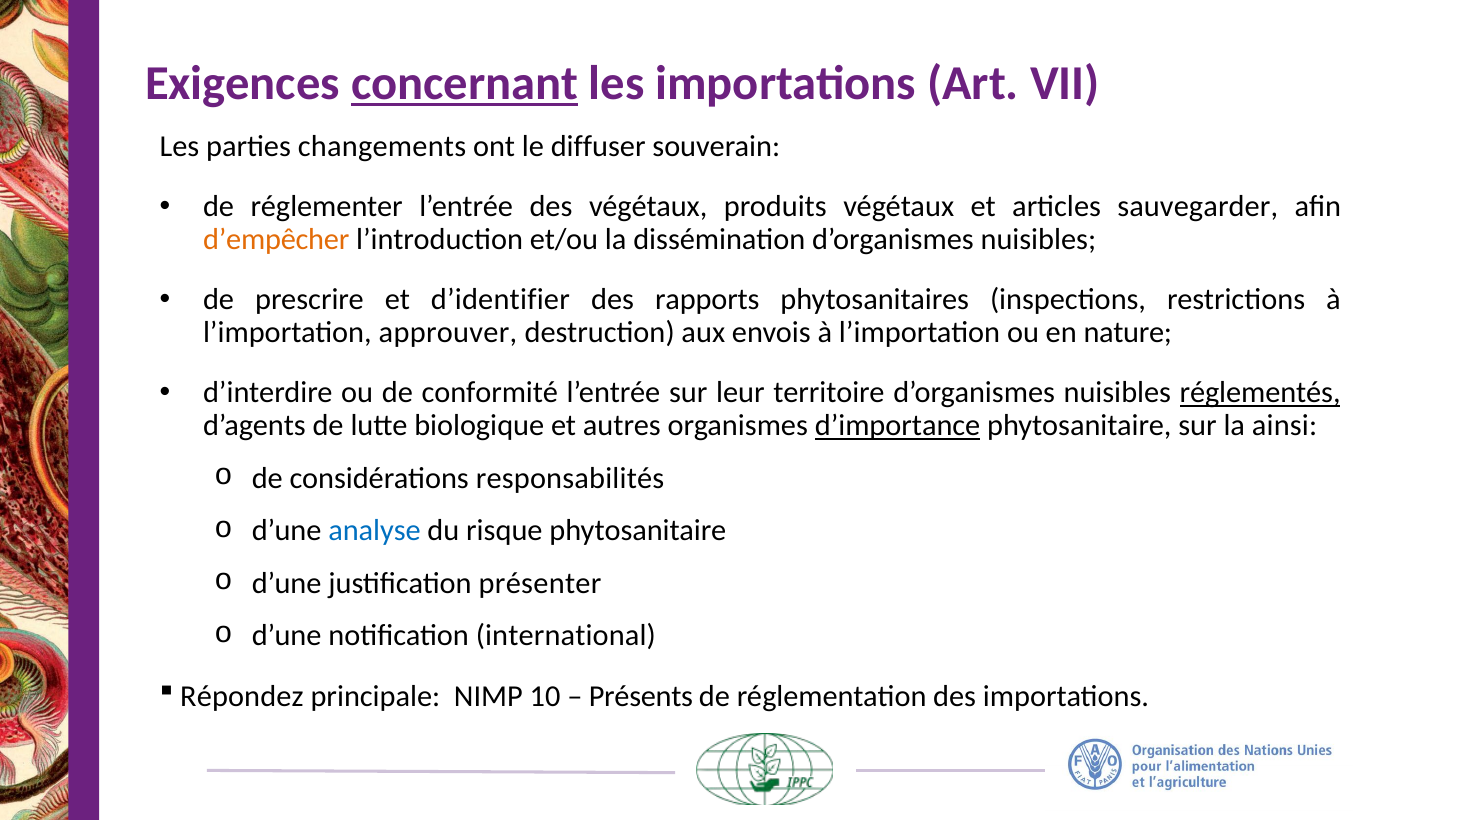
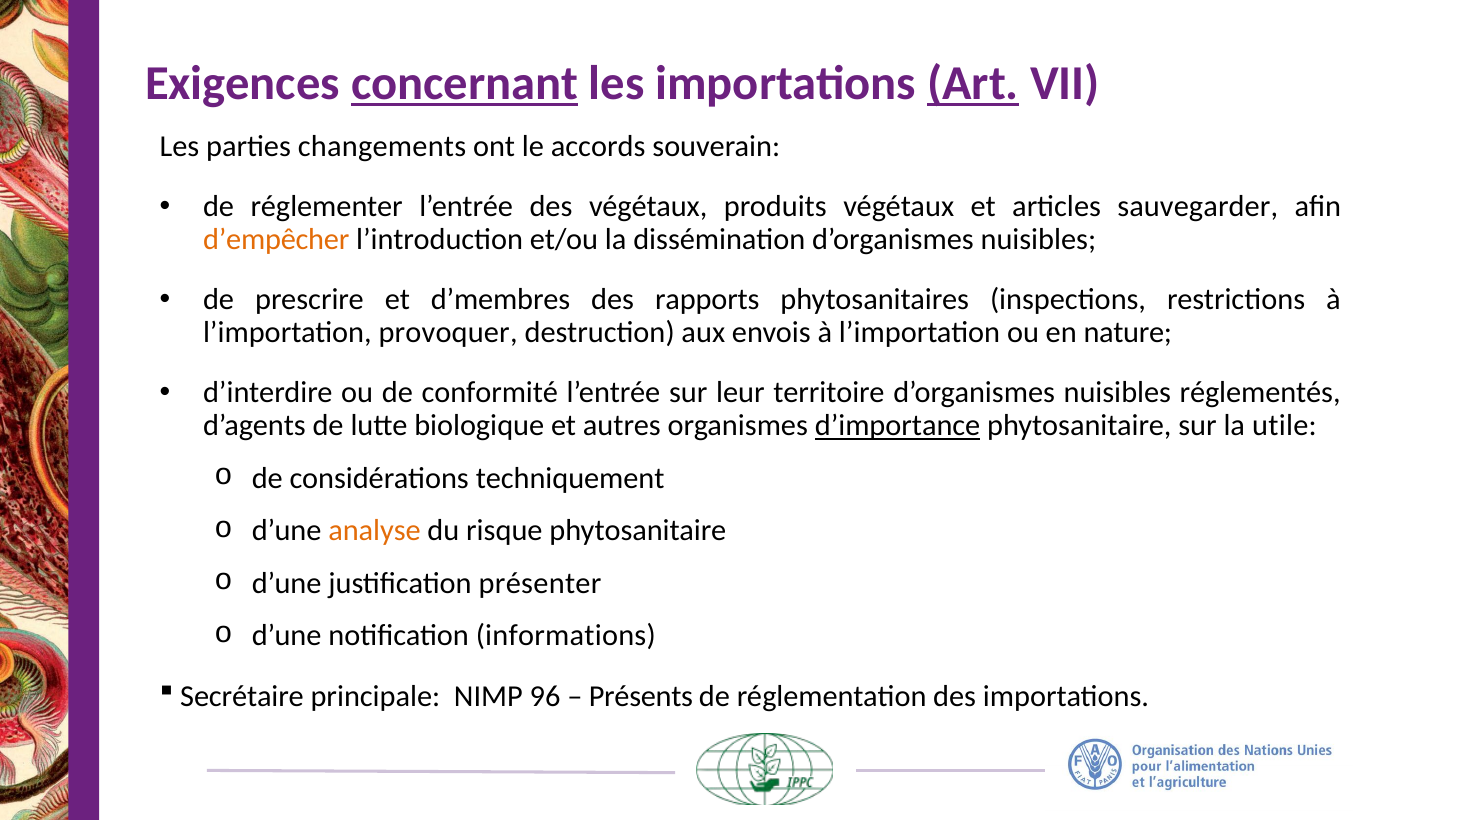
Art underline: none -> present (973, 84)
diffuser: diffuser -> accords (598, 147)
d’identifier: d’identifier -> d’membres (501, 300)
approuver: approuver -> provoquer (448, 333)
réglementés underline: present -> none (1260, 393)
ainsi: ainsi -> utile (1284, 426)
responsabilités: responsabilités -> techniquement (570, 478)
analyse colour: blue -> orange (375, 531)
international: international -> informations (566, 636)
Répondez: Répondez -> Secrétaire (242, 696)
10: 10 -> 96 (545, 696)
